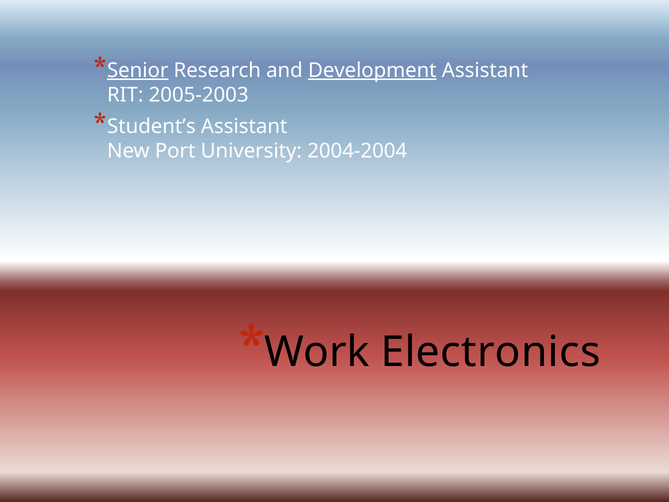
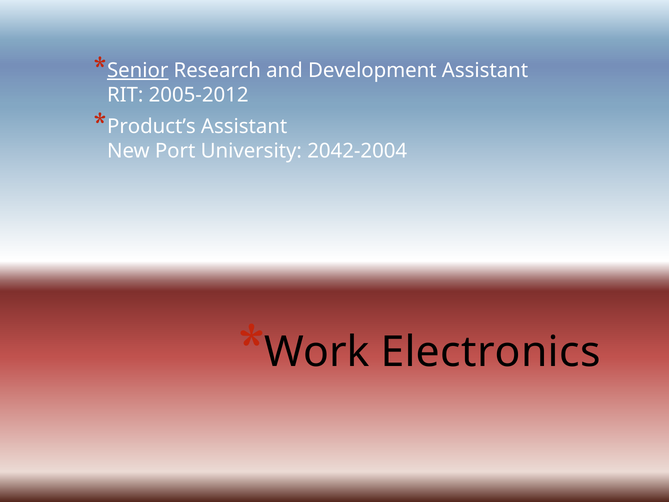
Development underline: present -> none (372, 71)
2005-2003: 2005-2003 -> 2005-2012 (199, 95)
Student’s: Student’s -> Product’s (151, 126)
2004-2004: 2004-2004 -> 2042-2004 (357, 151)
